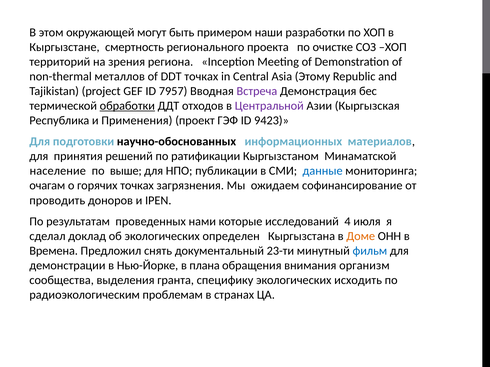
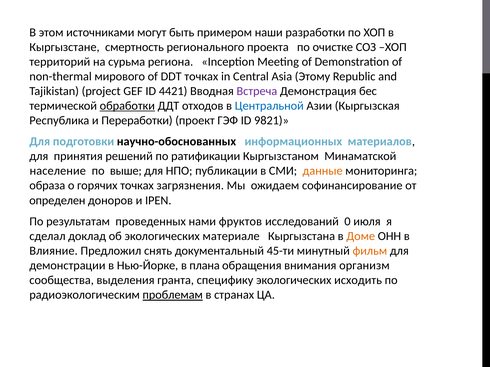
окружающей: окружающей -> источниками (100, 32)
зрения: зрения -> сурьма (127, 62)
металлов: металлов -> мирового (120, 76)
7957: 7957 -> 4421 (173, 91)
Центральной colour: purple -> blue (269, 106)
Применения: Применения -> Переработки (137, 121)
9423: 9423 -> 9821 (272, 121)
данные colour: blue -> orange (323, 171)
очагам: очагам -> образа (47, 186)
проводить: проводить -> определен (57, 201)
которые: которые -> фруктов (240, 222)
4: 4 -> 0 (347, 222)
определен: определен -> материале (231, 237)
Времена: Времена -> Влияние (54, 251)
23-ти: 23-ти -> 45-ти (280, 251)
фильм colour: blue -> orange (370, 251)
проблемам underline: none -> present (173, 295)
